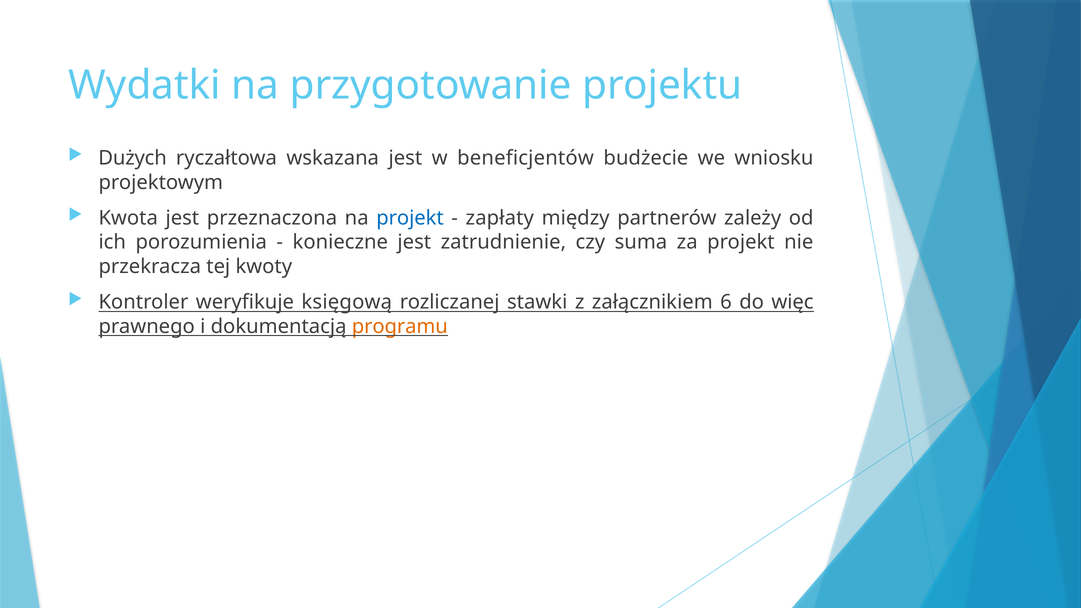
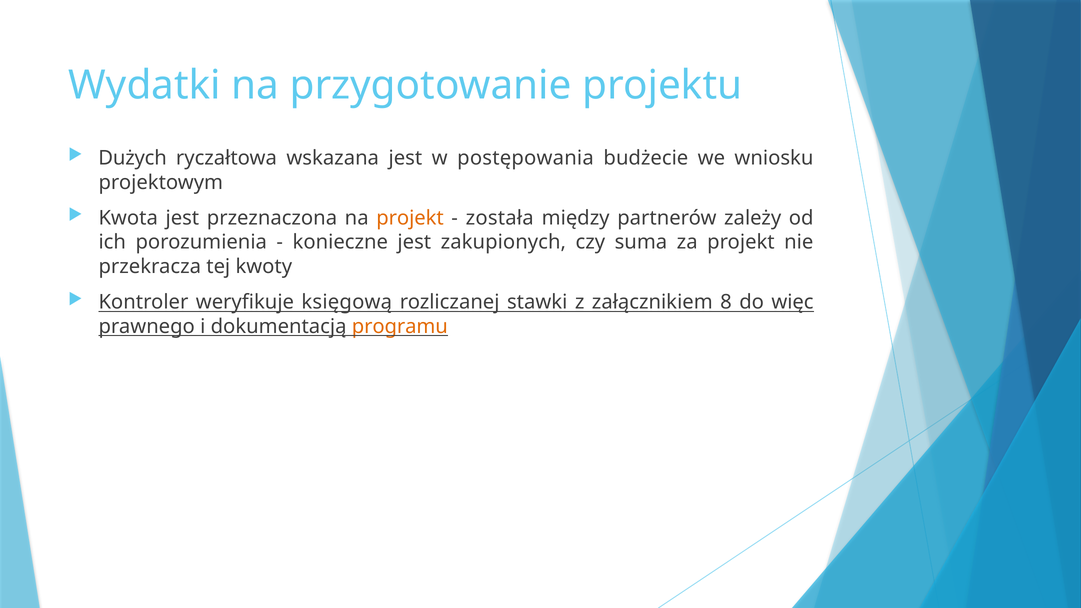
beneficjentów: beneficjentów -> postępowania (526, 158)
projekt colour: blue -> orange (410, 218)
zapłaty: zapłaty -> została (500, 218)
zatrudnienie: zatrudnienie -> zakupionych (503, 242)
6: 6 -> 8 (726, 302)
